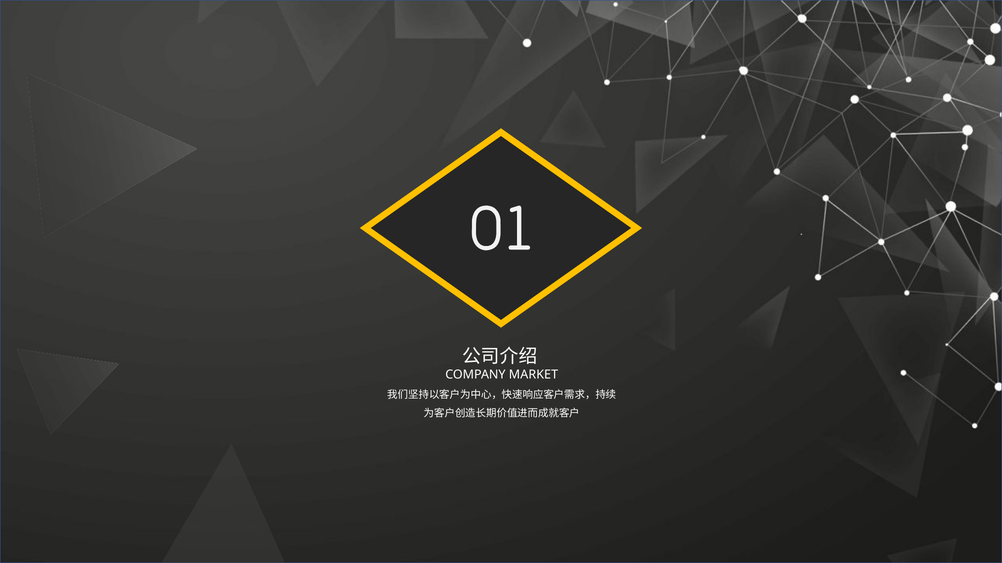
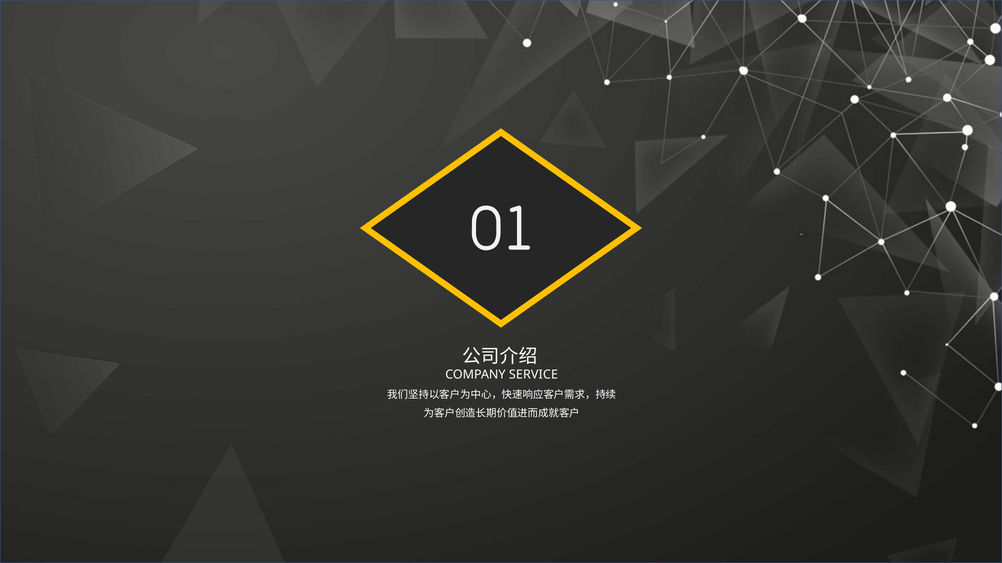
MARKET: MARKET -> SERVICE (533, 375)
